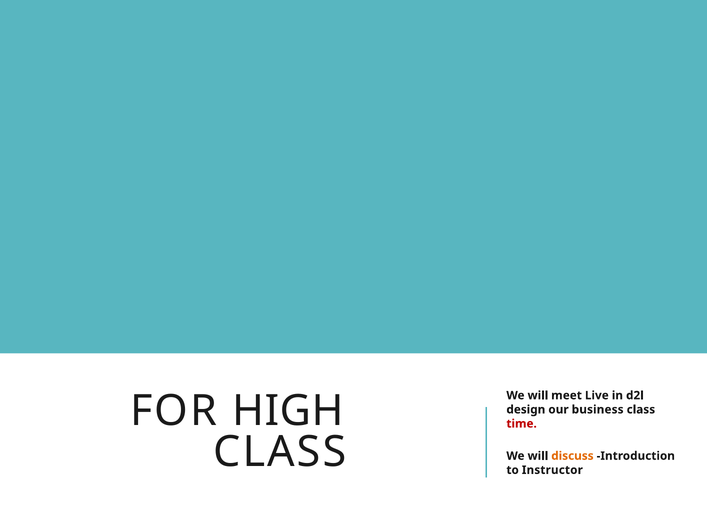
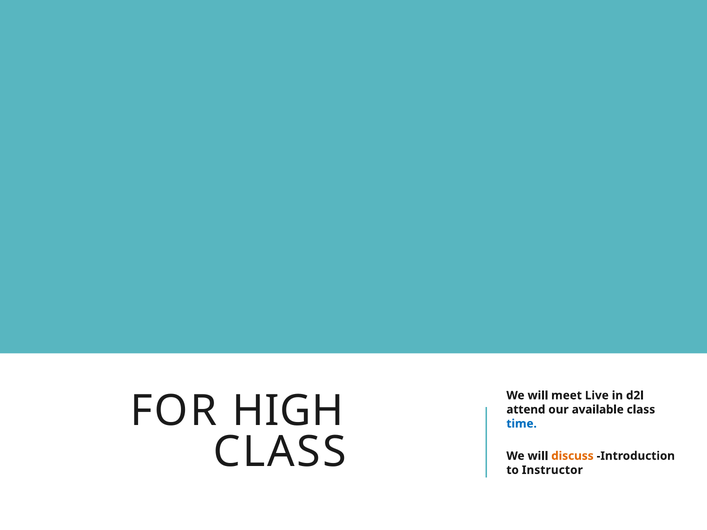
design: design -> attend (526, 410)
business: business -> available (598, 410)
time colour: red -> blue (522, 424)
